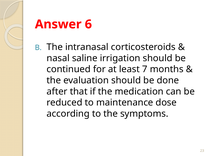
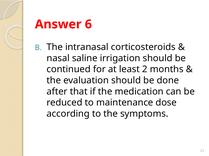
7: 7 -> 2 (145, 70)
